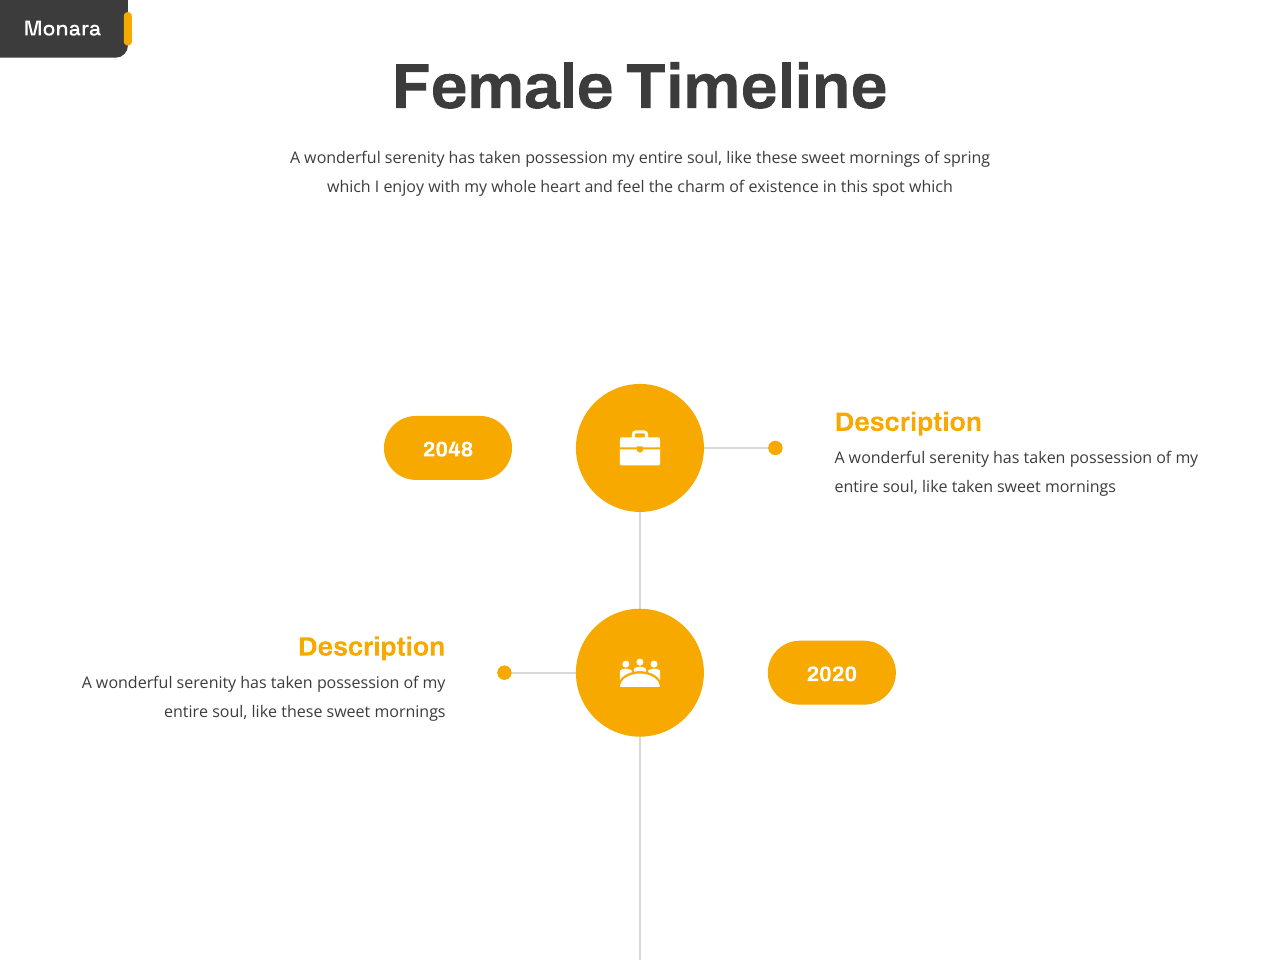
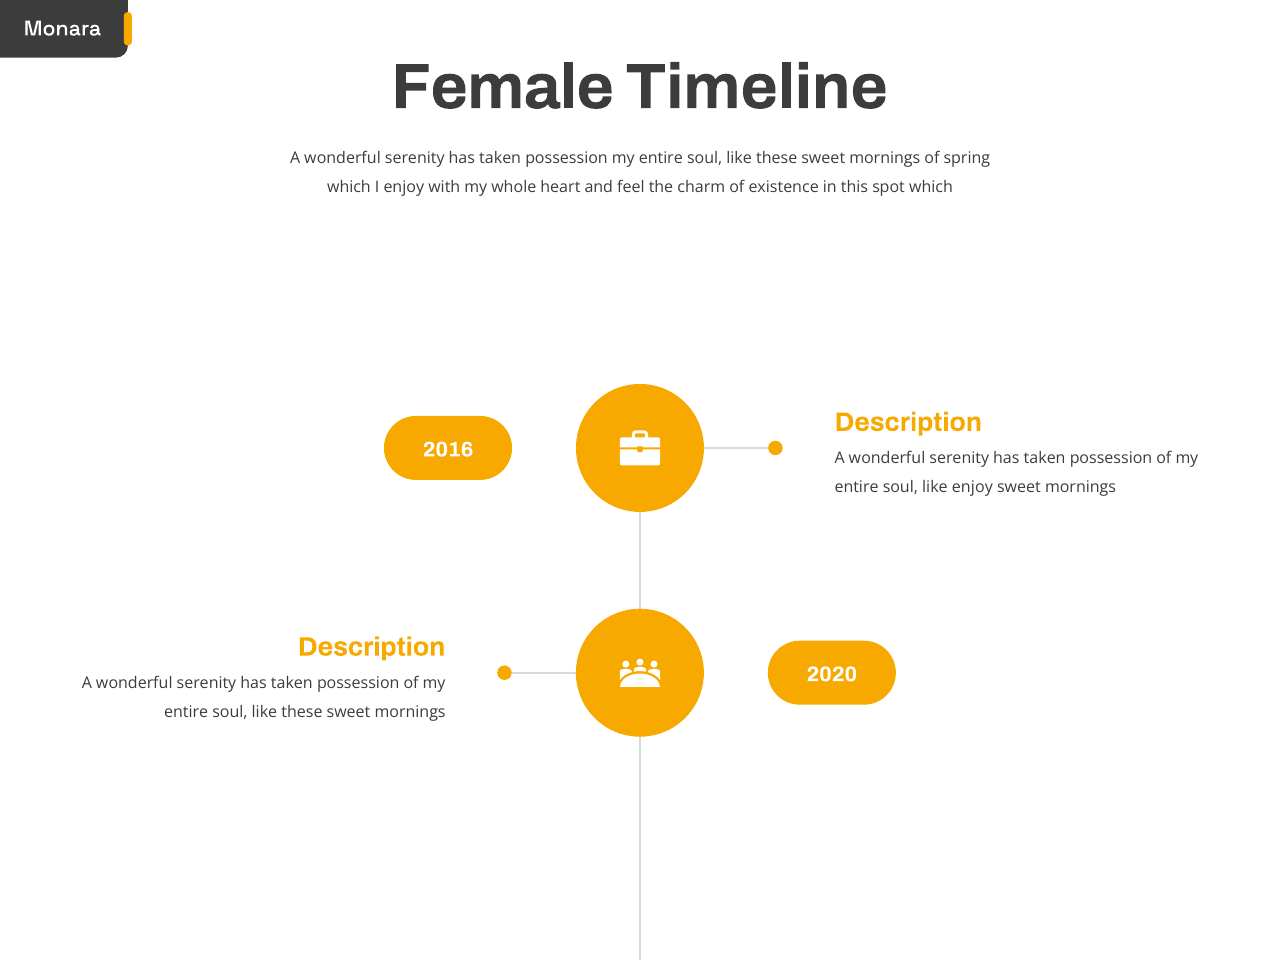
2048: 2048 -> 2016 (448, 449)
like taken: taken -> enjoy (972, 488)
